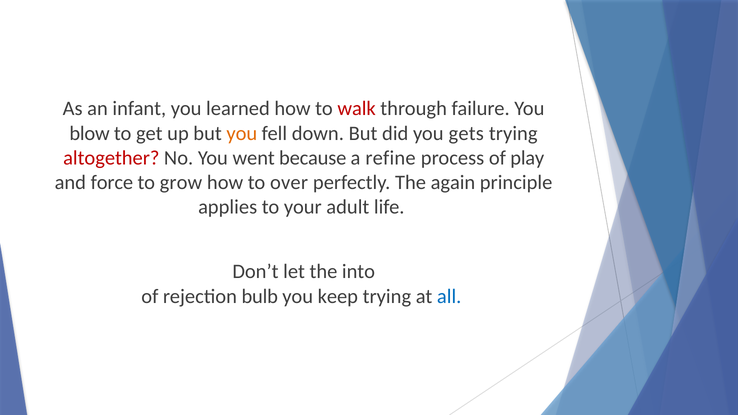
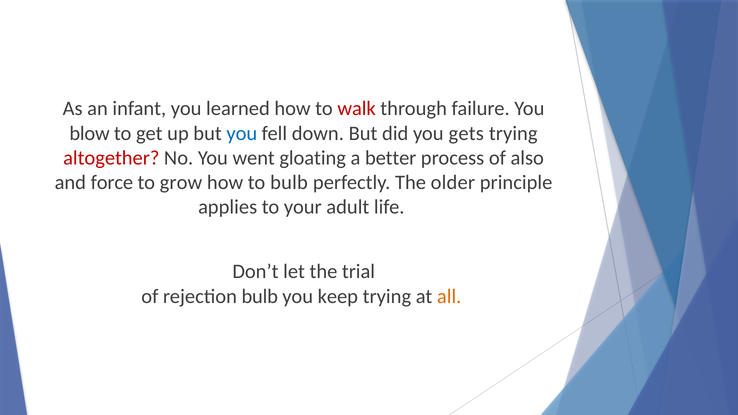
you colour: orange -> blue (242, 133)
because: because -> gloating (313, 158)
refine: refine -> better (391, 158)
play: play -> also (527, 158)
to over: over -> bulb (289, 183)
again: again -> older (453, 183)
into: into -> trial (358, 272)
all colour: blue -> orange (449, 296)
